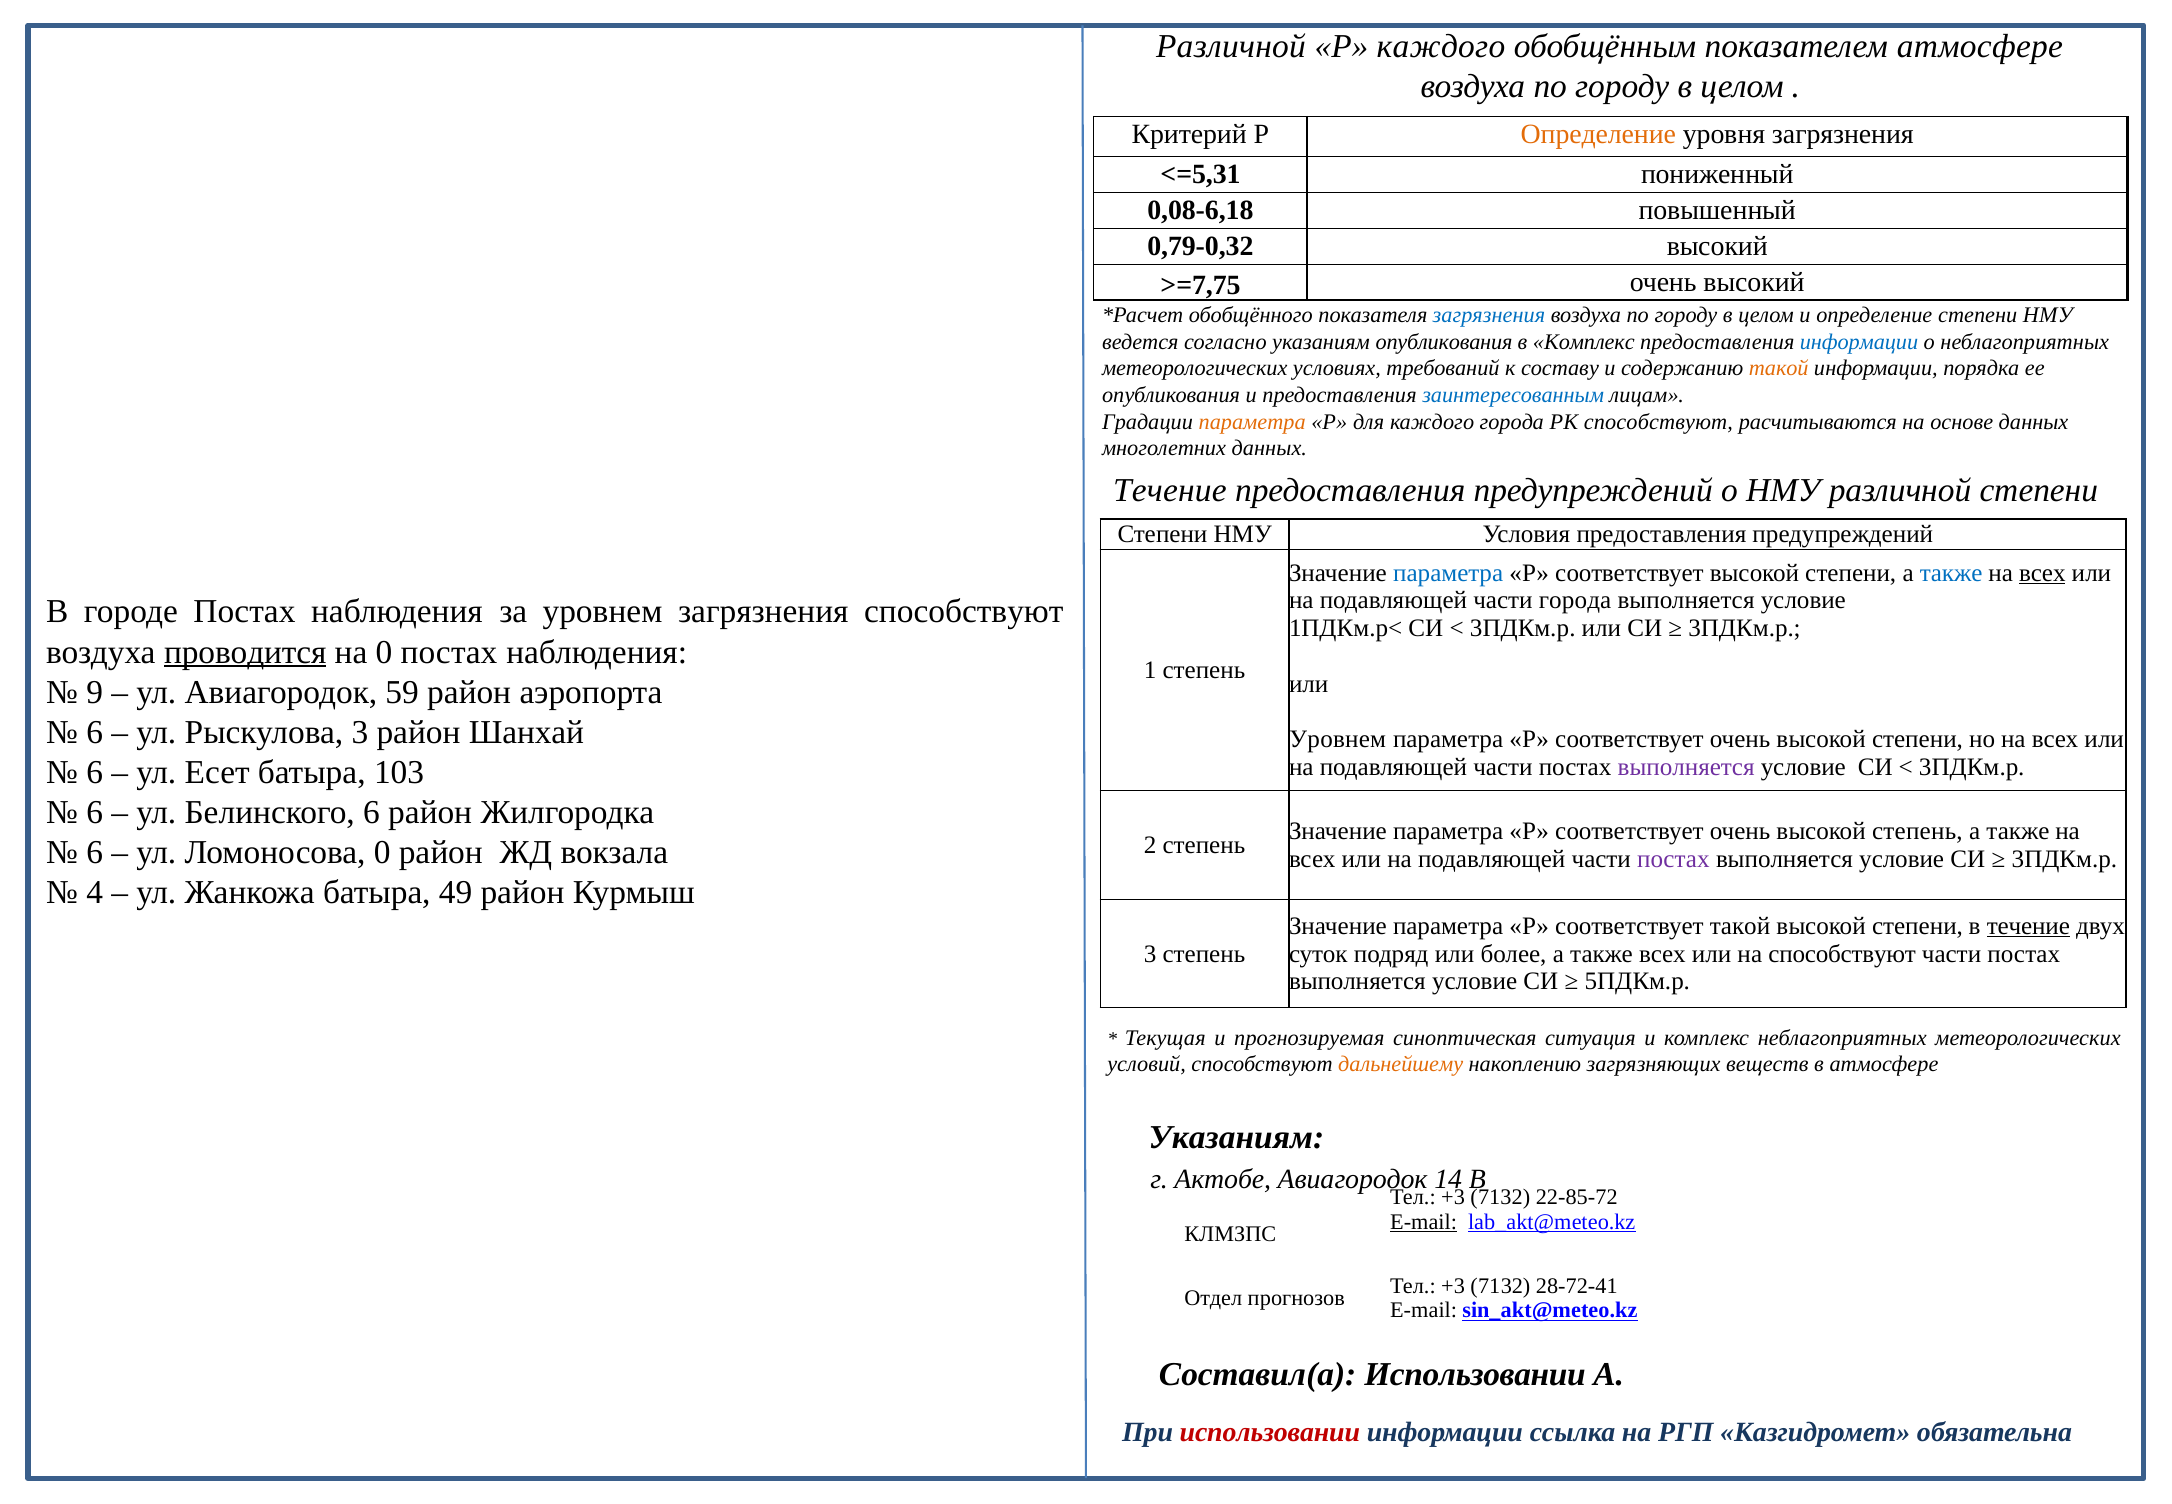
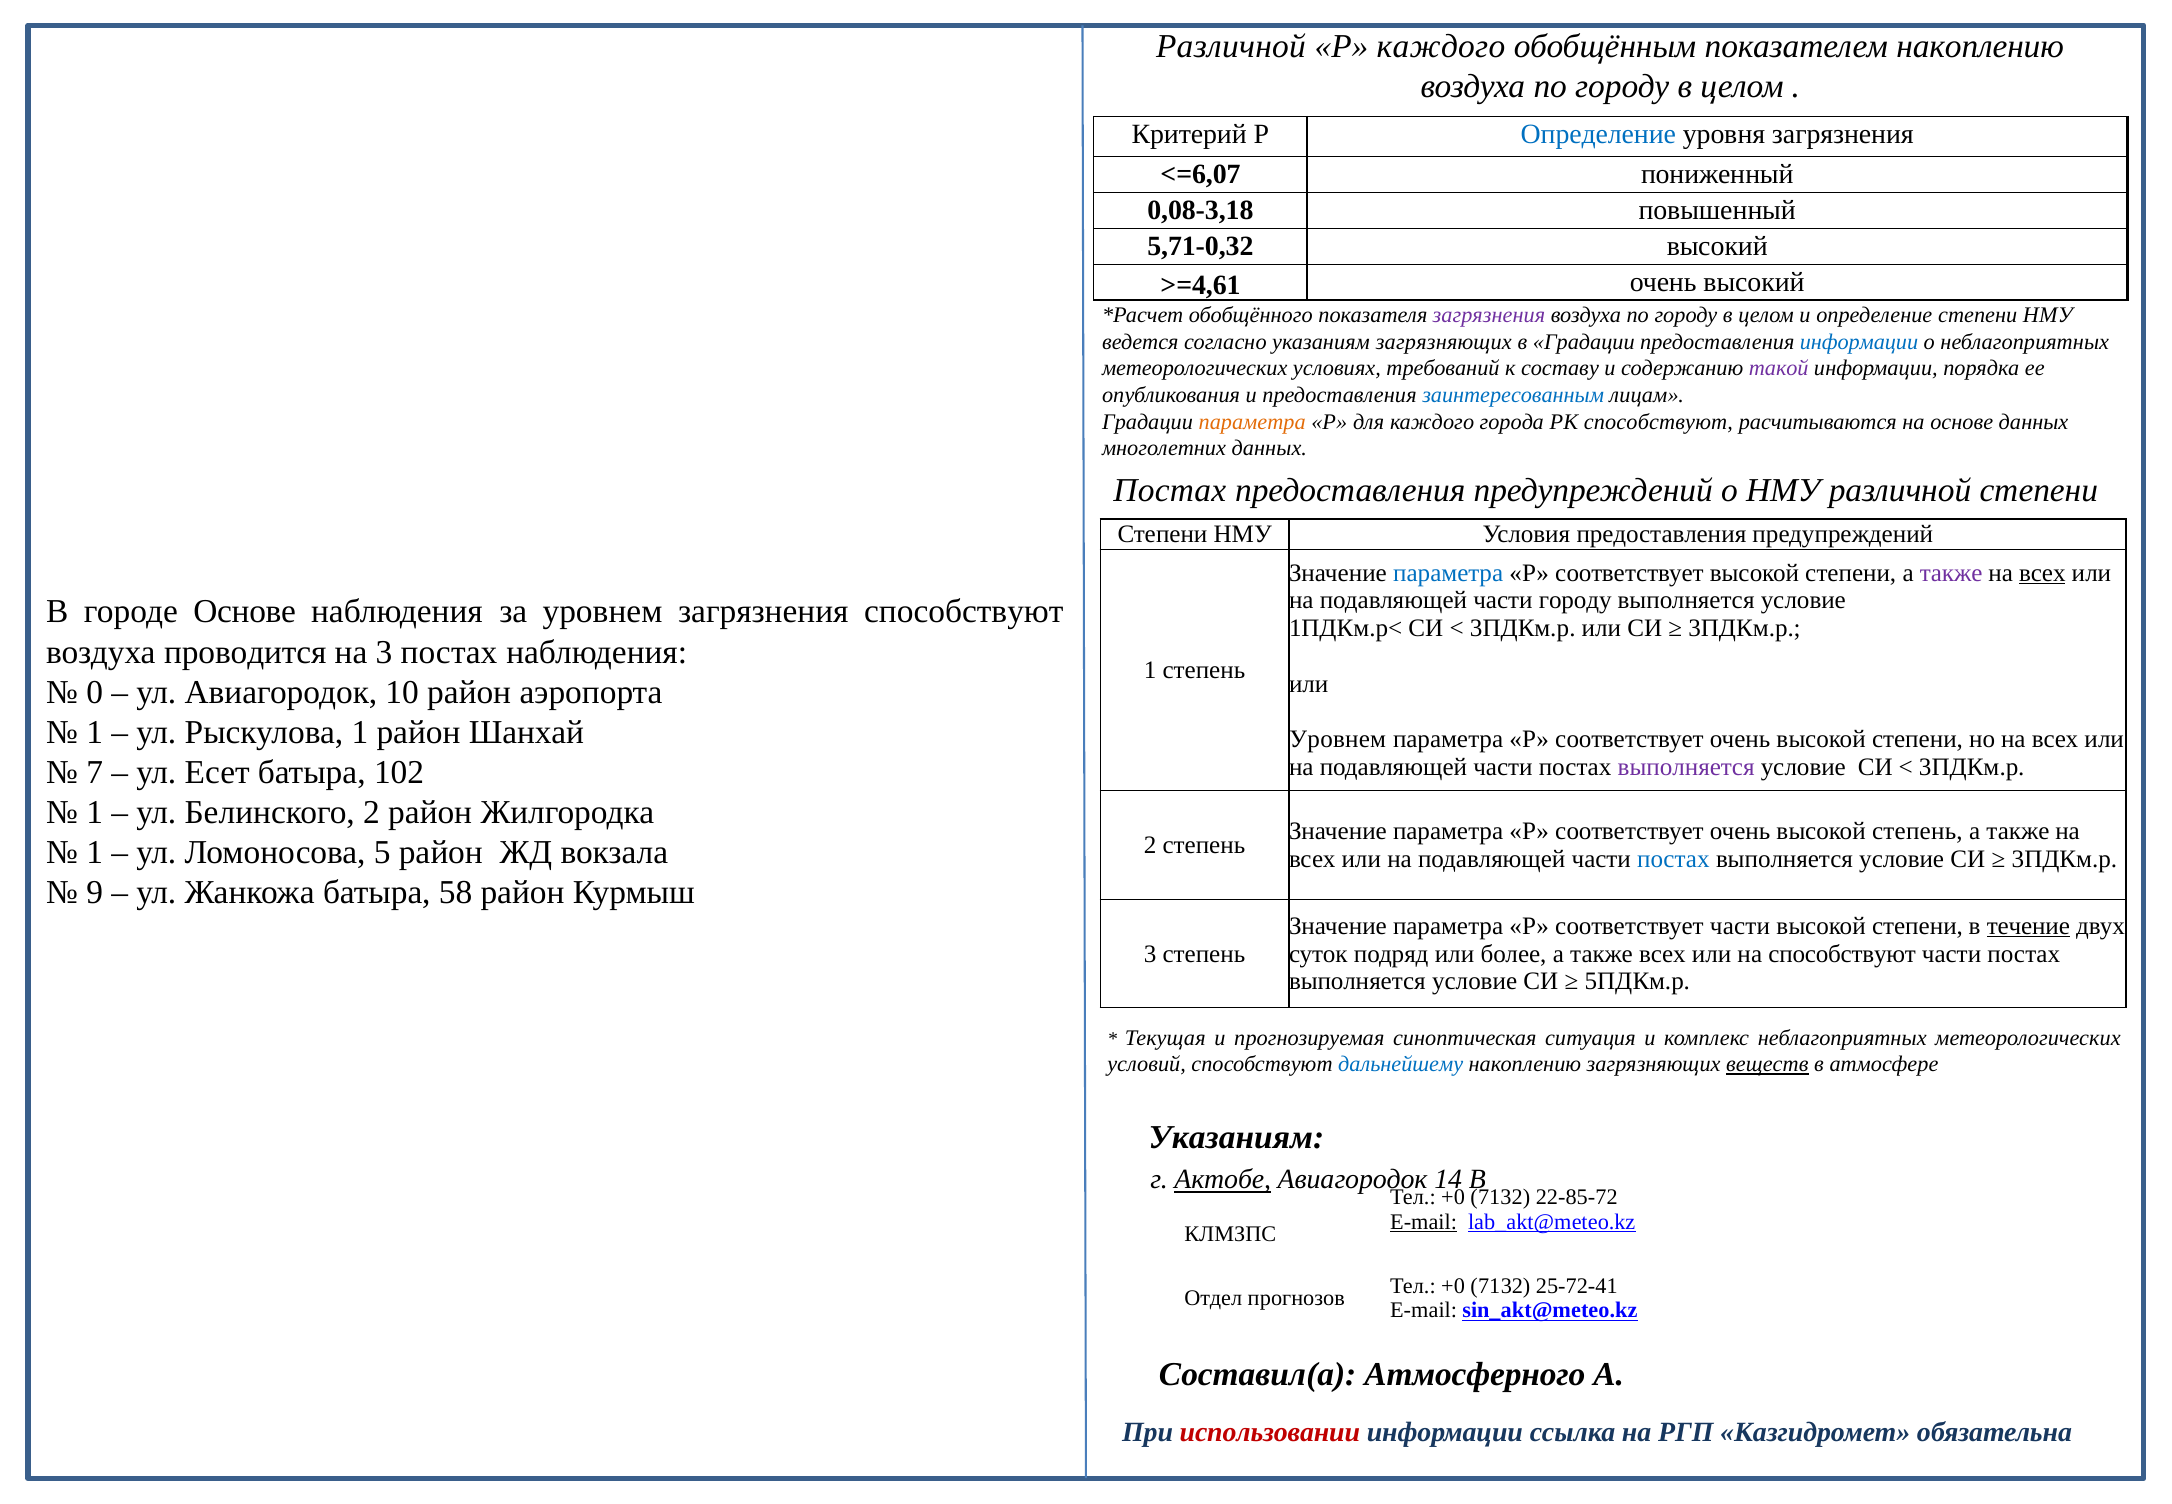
показателем атмосфере: атмосфере -> накоплению (1980, 47)
Определение colour: orange -> blue (1598, 134)
<=5,31: <=5,31 -> <=6,07 (1201, 175)
0,08-6,18: 0,08-6,18 -> 0,08-3,18 (1200, 210)
0,79-0,32: 0,79-0,32 -> 5,71-0,32 (1200, 246)
>=7,75: >=7,75 -> >=4,61 (1201, 285)
загрязнения colour: blue -> purple (1489, 315)
указаниям опубликования: опубликования -> загрязняющих (1444, 342)
в Комплекс: Комплекс -> Градации (1584, 342)
такой colour: orange -> purple (1779, 368)
Течение: Течение -> Постах (1170, 490)
также colour: blue -> purple (1951, 573)
части города: города -> городу (1575, 600)
городе Постах: Постах -> Основе (245, 612)
проводится underline: present -> none (245, 652)
на 0: 0 -> 3 (384, 652)
9: 9 -> 0 (95, 692)
59: 59 -> 10 (402, 692)
6: 6 -> 1 (95, 732)
Рыскулова 3: 3 -> 1 (360, 732)
6: 6 -> 7 (95, 772)
103: 103 -> 102 (399, 772)
6: 6 -> 1 (95, 812)
Белинского 6: 6 -> 2 (371, 812)
6: 6 -> 1 (95, 852)
Ломоносова 0: 0 -> 5 (382, 852)
постах colour: purple -> blue (1673, 859)
4: 4 -> 9 (95, 892)
49: 49 -> 58 (456, 892)
соответствует такой: такой -> части (1740, 926)
дальнейшему colour: orange -> blue (1401, 1064)
веществ underline: none -> present (1767, 1064)
Актобе underline: none -> present (1223, 1180)
+3: +3 -> +0 (1453, 1197)
+3: +3 -> +0 (1453, 1286)
28-72-41: 28-72-41 -> 25-72-41 (1577, 1286)
Составил(а Использовании: Использовании -> Атмосферного (1475, 1374)
